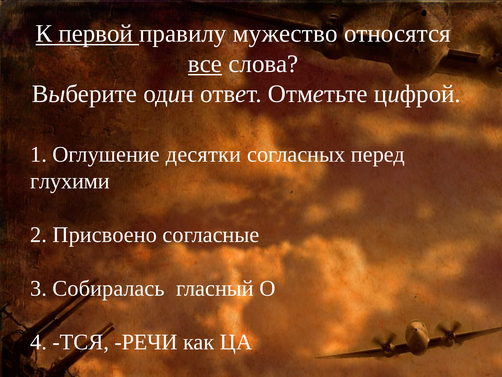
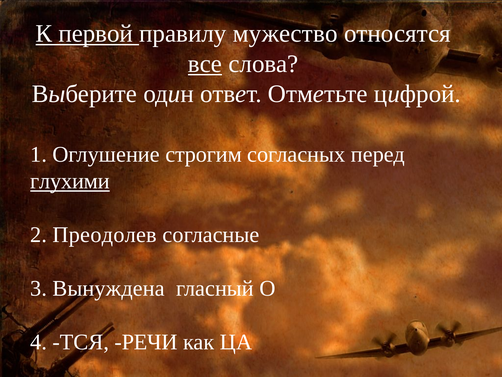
десятки: десятки -> строгим (204, 154)
глухими underline: none -> present (70, 181)
Присвоено: Присвоено -> Преодолев (105, 235)
Собиралась: Собиралась -> Вынуждена (109, 288)
